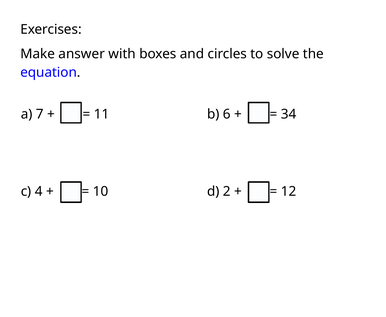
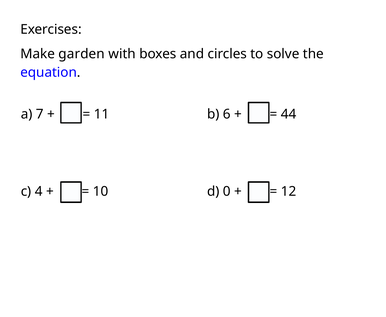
answer: answer -> garden (82, 54)
34: 34 -> 44 (289, 114)
2: 2 -> 0 (227, 191)
